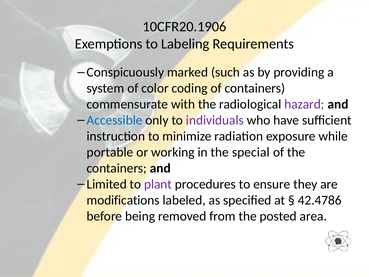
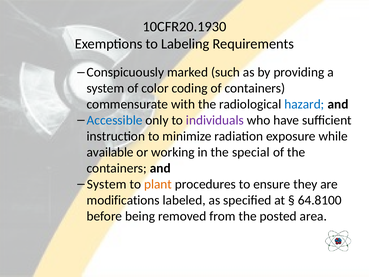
10CFR20.1906: 10CFR20.1906 -> 10CFR20.1930 (184, 27)
hazard colour: purple -> blue (304, 104)
portable: portable -> available (110, 152)
Limited: Limited -> System (107, 184)
plant colour: purple -> orange (158, 184)
42.4786: 42.4786 -> 64.8100 (320, 200)
